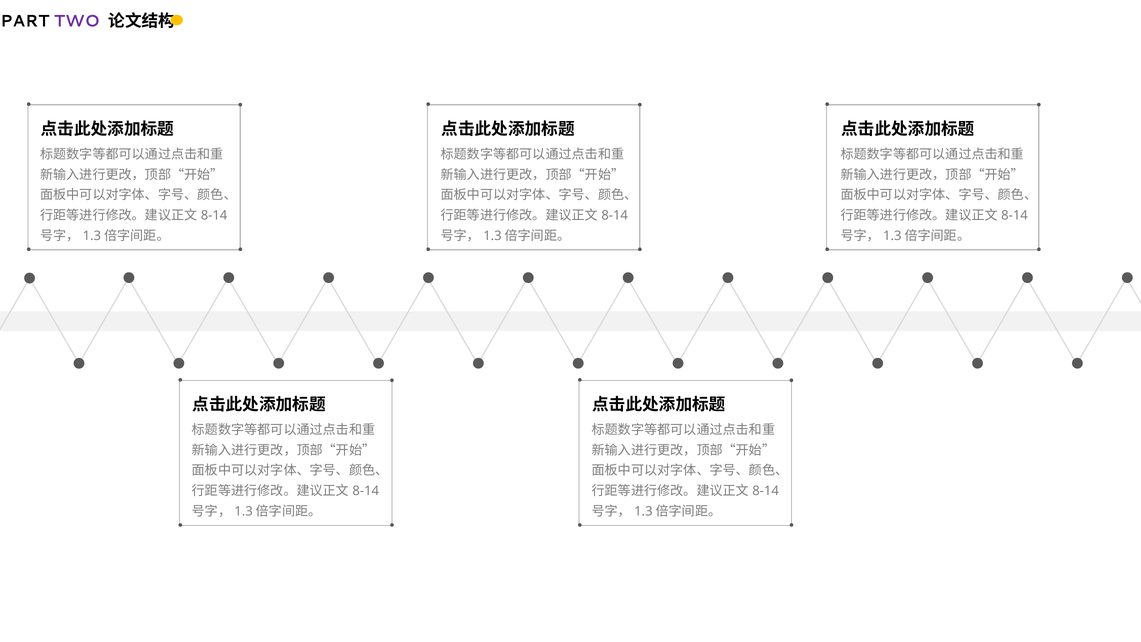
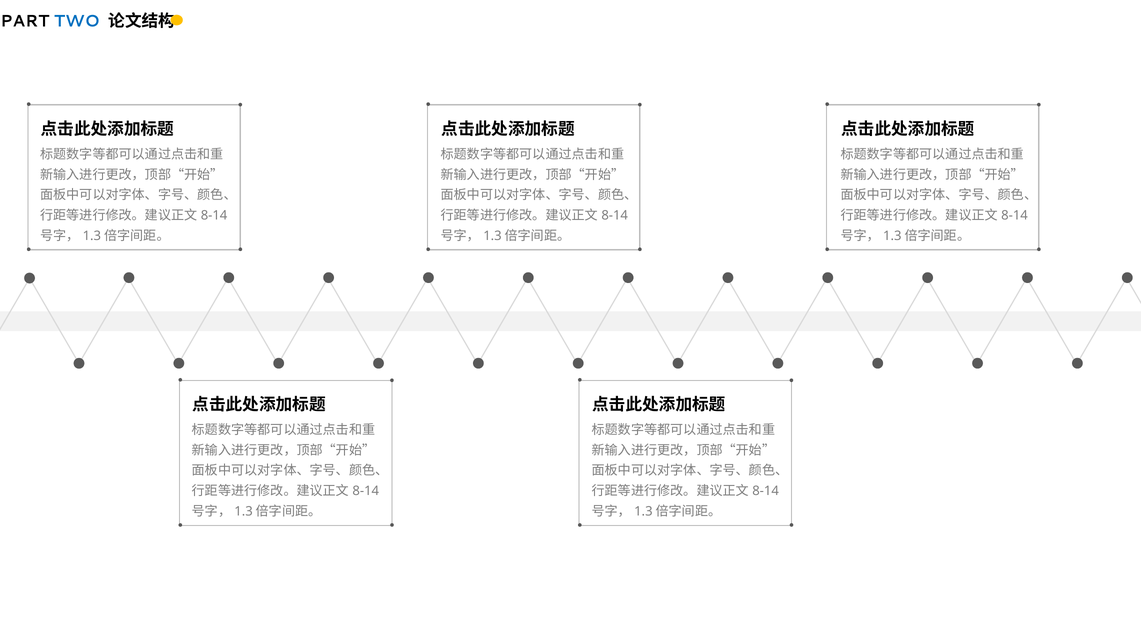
TWO colour: purple -> blue (77, 21)
